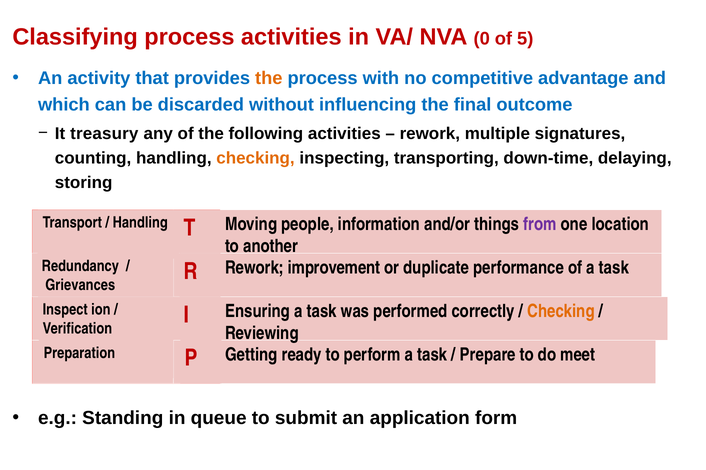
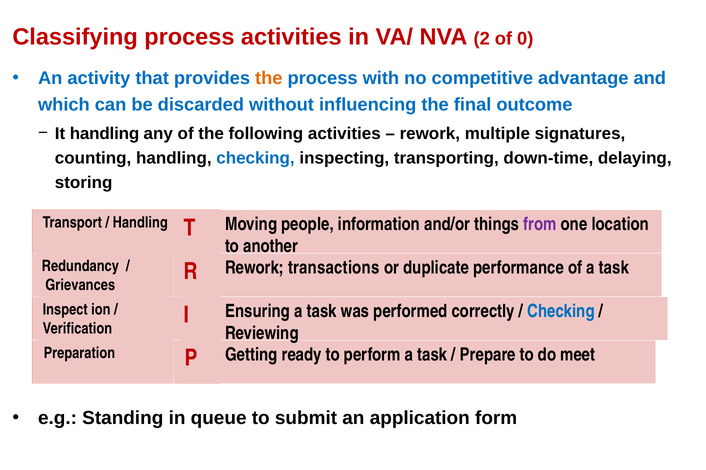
0: 0 -> 2 (482, 39)
5: 5 -> 0 (525, 39)
It treasury: treasury -> handling (105, 134)
checking colour: orange -> blue (256, 158)
improvement: improvement -> transactions (334, 268)
Checking colour: orange -> blue (561, 312)
